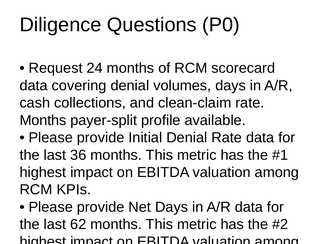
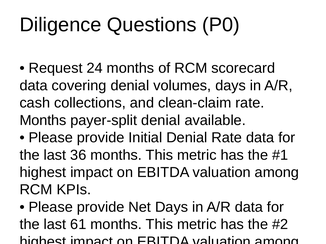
payer-split profile: profile -> denial (161, 121)
62: 62 -> 61 (78, 225)
